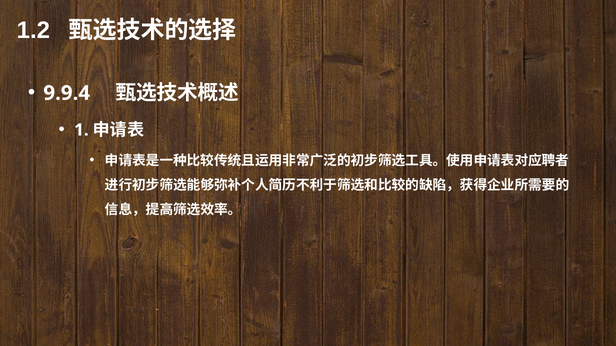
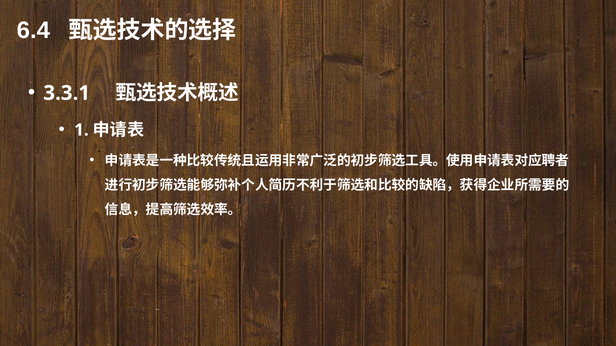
1.2: 1.2 -> 6.4 (33, 30)
9.9.4: 9.9.4 -> 3.3.1 (67, 93)
